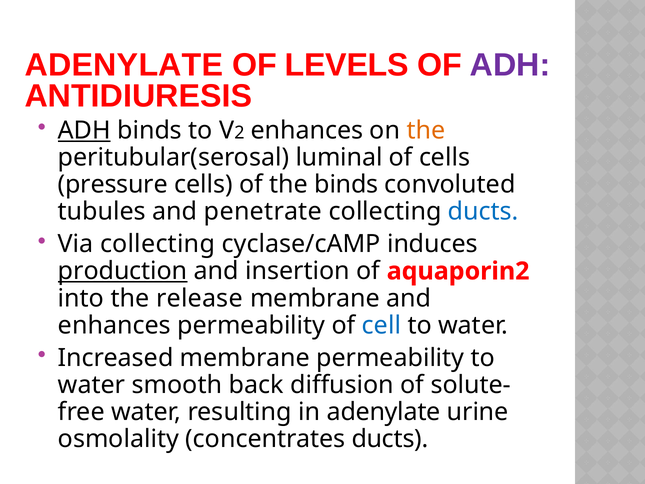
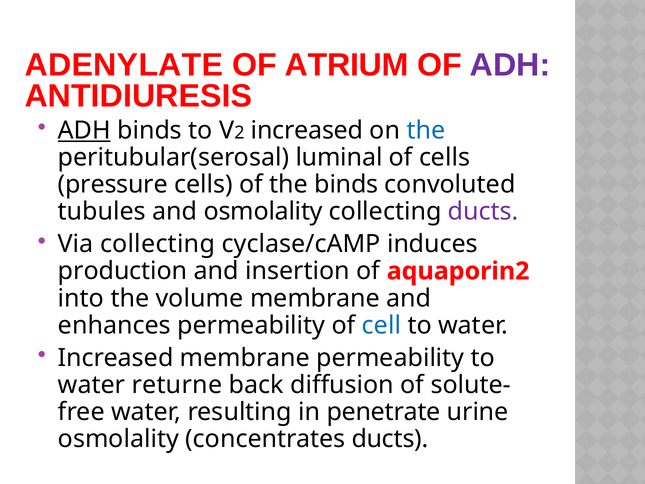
LEVELS: LEVELS -> ATRIUM (347, 65)
enhances: enhances -> increased (307, 130)
the colour: orange -> blue (426, 130)
and penetrate: penetrate -> osmolality (263, 211)
ducts colour: blue -> purple (483, 211)
production underline: present -> none (123, 271)
release: release -> volume (200, 298)
smooth: smooth -> returne (177, 385)
in adenylate: adenylate -> penetrate (384, 412)
